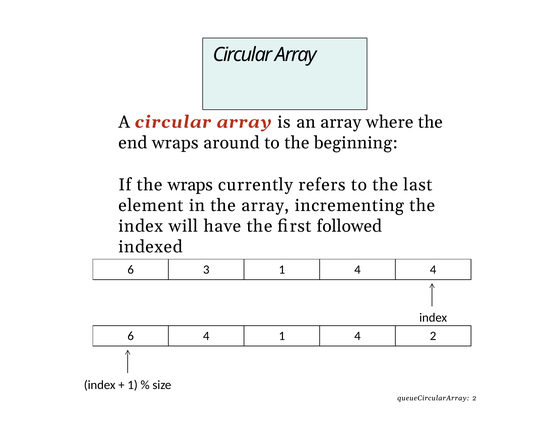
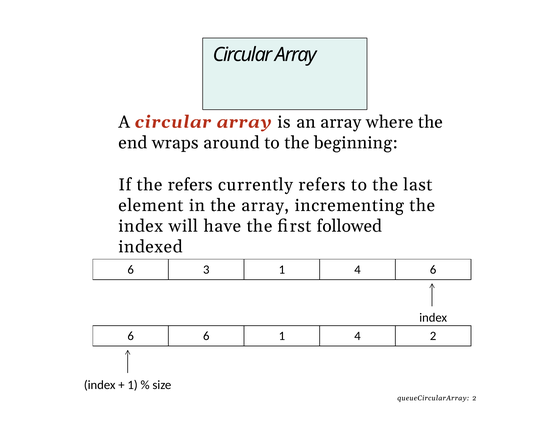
the wraps: wraps -> refers (190, 185)
4 4: 4 -> 6 (433, 270)
6 4: 4 -> 6 (206, 336)
